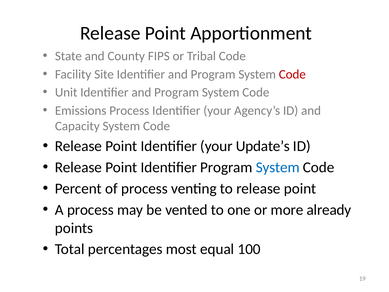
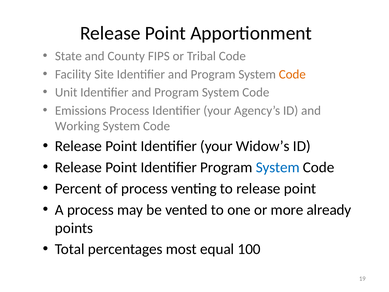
Code colour: red -> orange (292, 74)
Capacity: Capacity -> Working (77, 126)
Update’s: Update’s -> Widow’s (263, 146)
